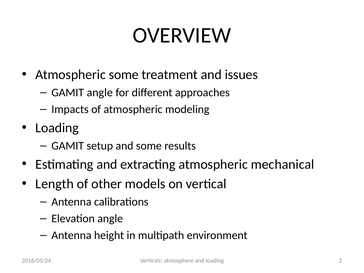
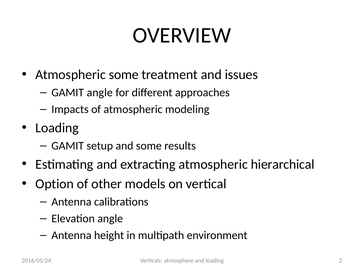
mechanical: mechanical -> hierarchical (283, 164)
Length: Length -> Option (55, 184)
